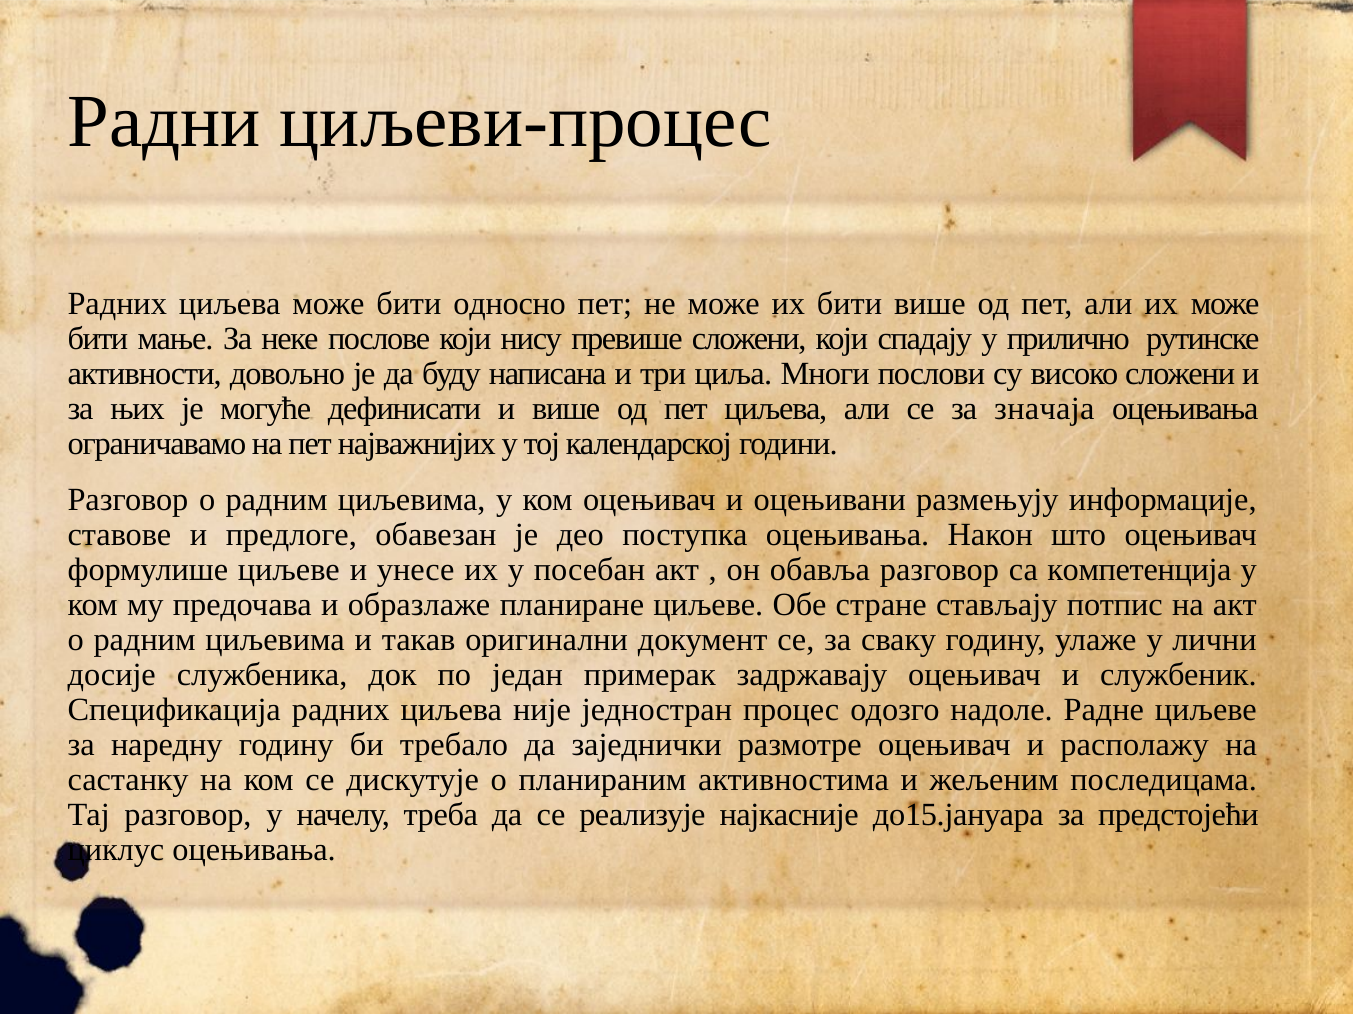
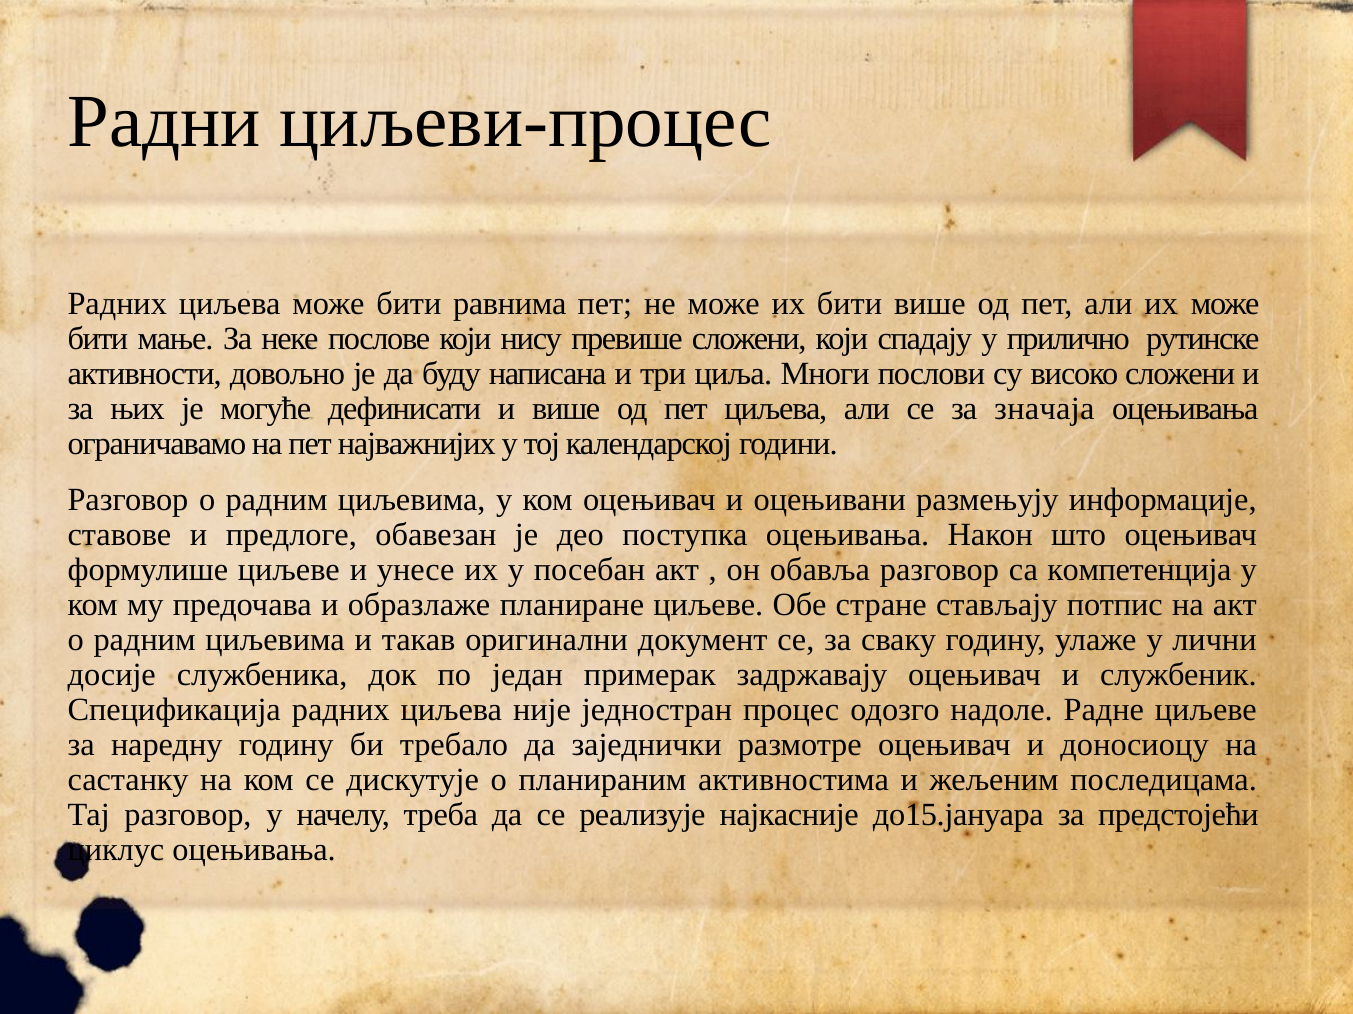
односно: односно -> равнима (510, 304)
располажу: располажу -> доносиоцу (1135, 745)
